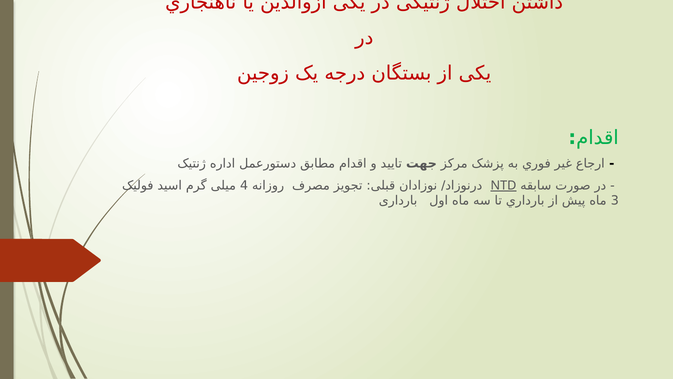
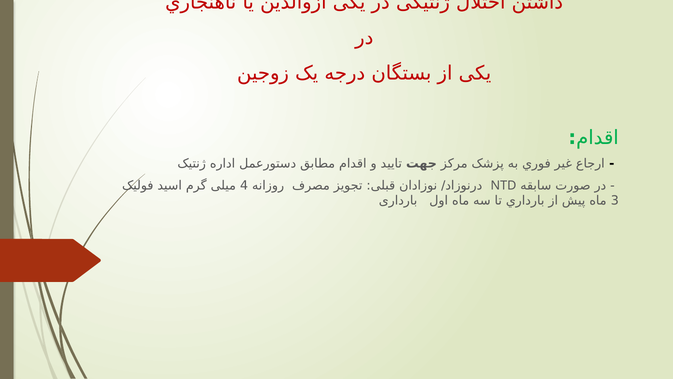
NTD underline: present -> none (503, 185)
